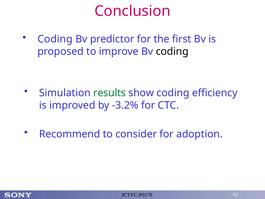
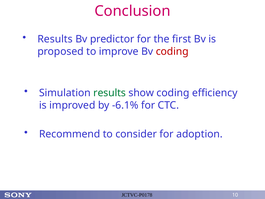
Coding: Coding -> Results (55, 39)
coding colour: black -> red (172, 52)
-3.2%: -3.2% -> -6.1% (125, 105)
